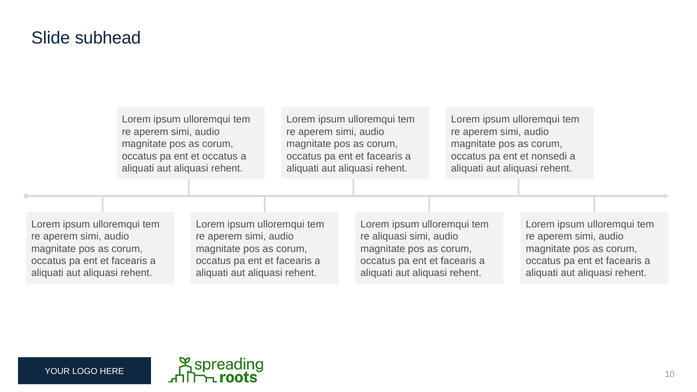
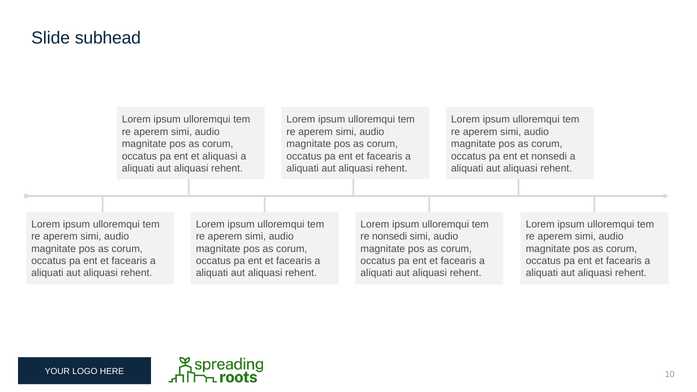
et occatus: occatus -> aliquasi (220, 156)
re aliquasi: aliquasi -> nonsedi (390, 237)
